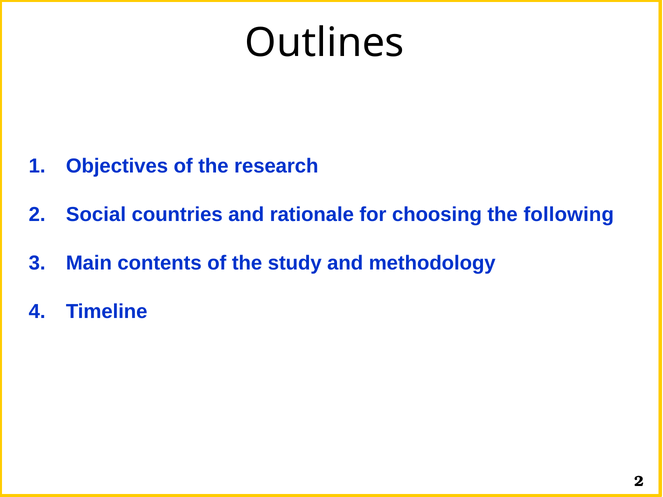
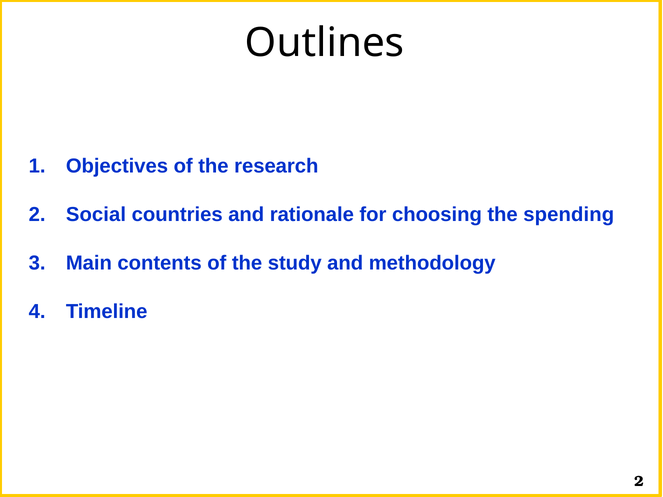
following: following -> spending (569, 215)
